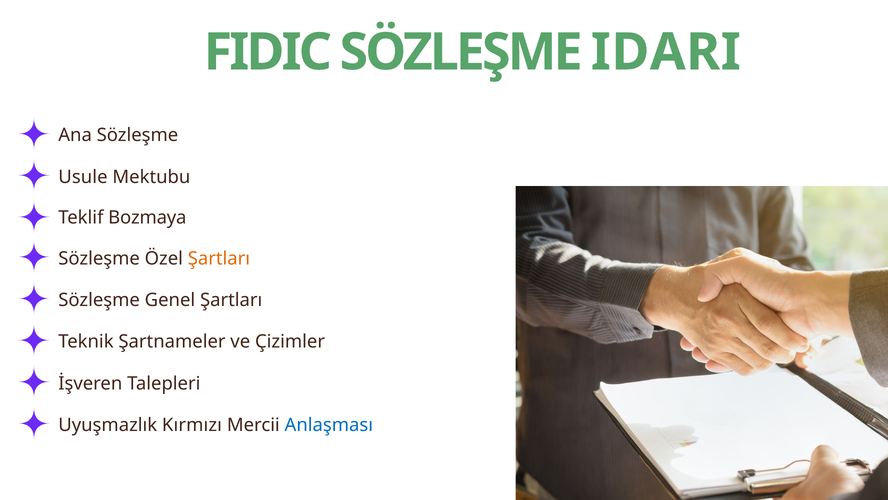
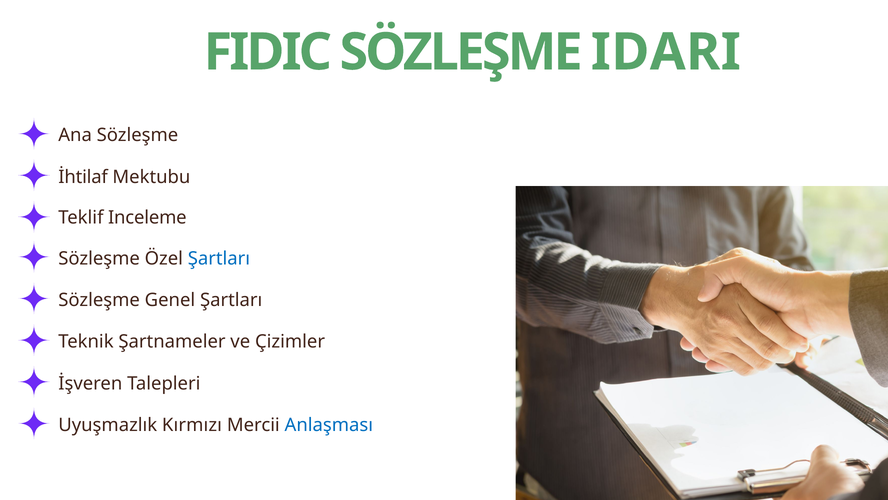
Usule: Usule -> İhtilaf (83, 177)
Bozmaya: Bozmaya -> Inceleme (147, 218)
Şartları colour: orange -> blue (219, 258)
